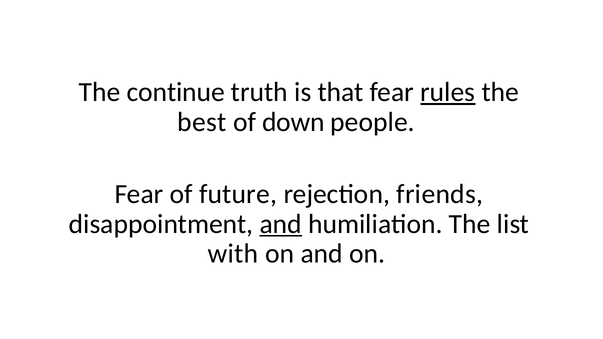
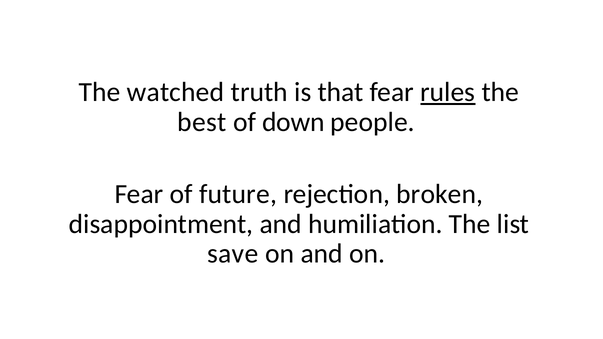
continue: continue -> watched (176, 92)
friends: friends -> broken (440, 194)
and underline: present -> none (281, 224)
with: with -> save (233, 254)
